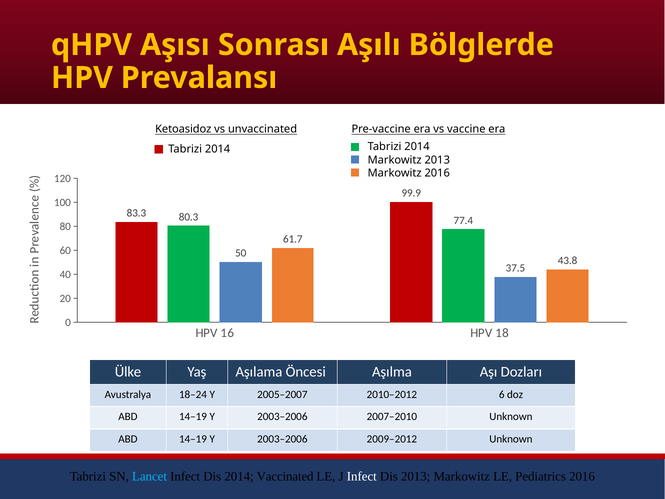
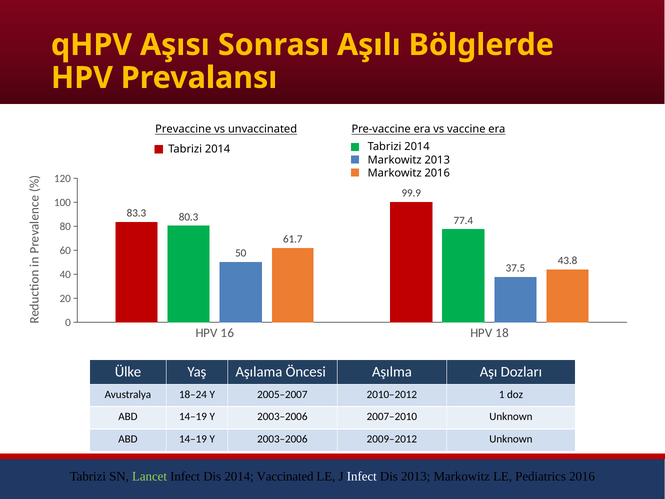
Ketoasidoz: Ketoasidoz -> Prevaccine (183, 129)
6: 6 -> 1 (502, 394)
Lancet colour: light blue -> light green (150, 476)
